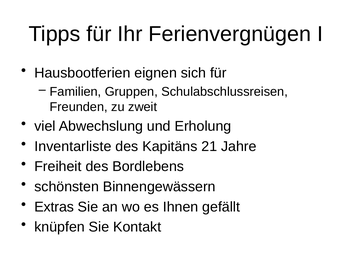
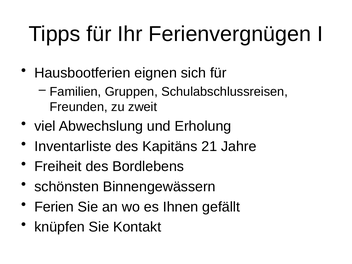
Extras: Extras -> Ferien (54, 207)
